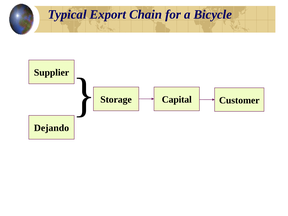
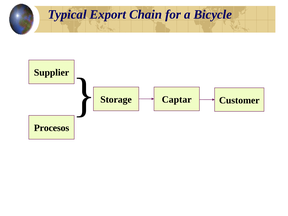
Capital: Capital -> Captar (177, 100)
Dejando: Dejando -> Procesos (52, 128)
